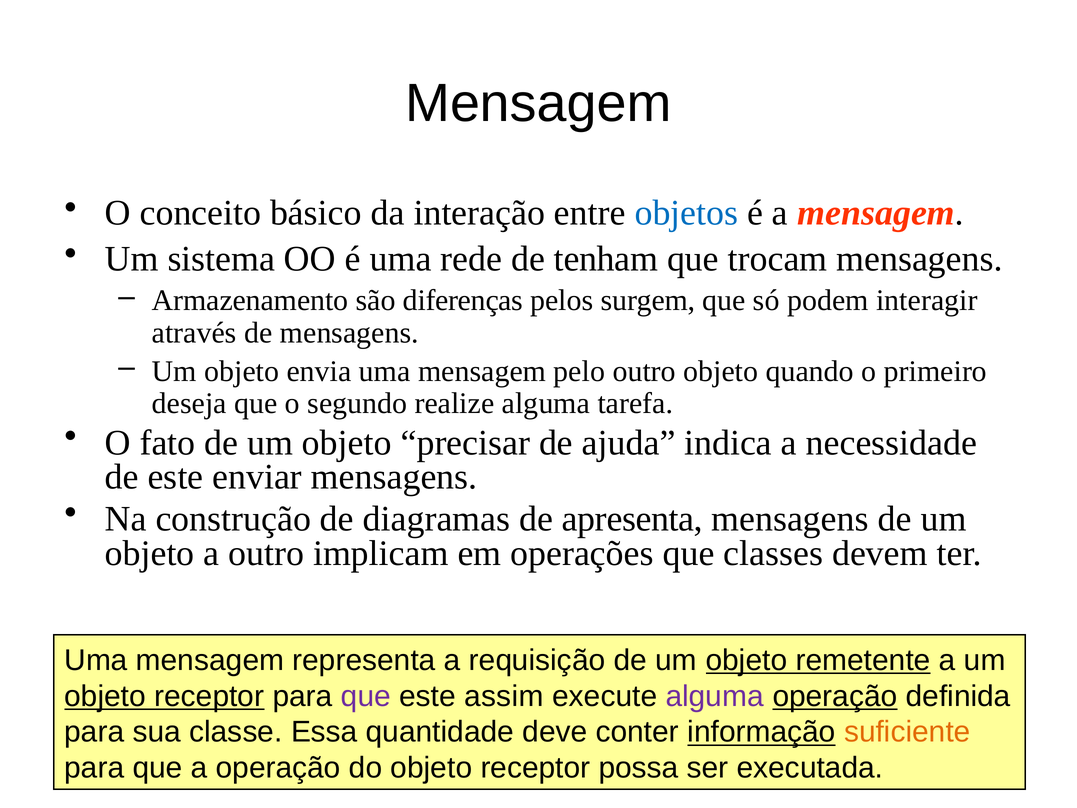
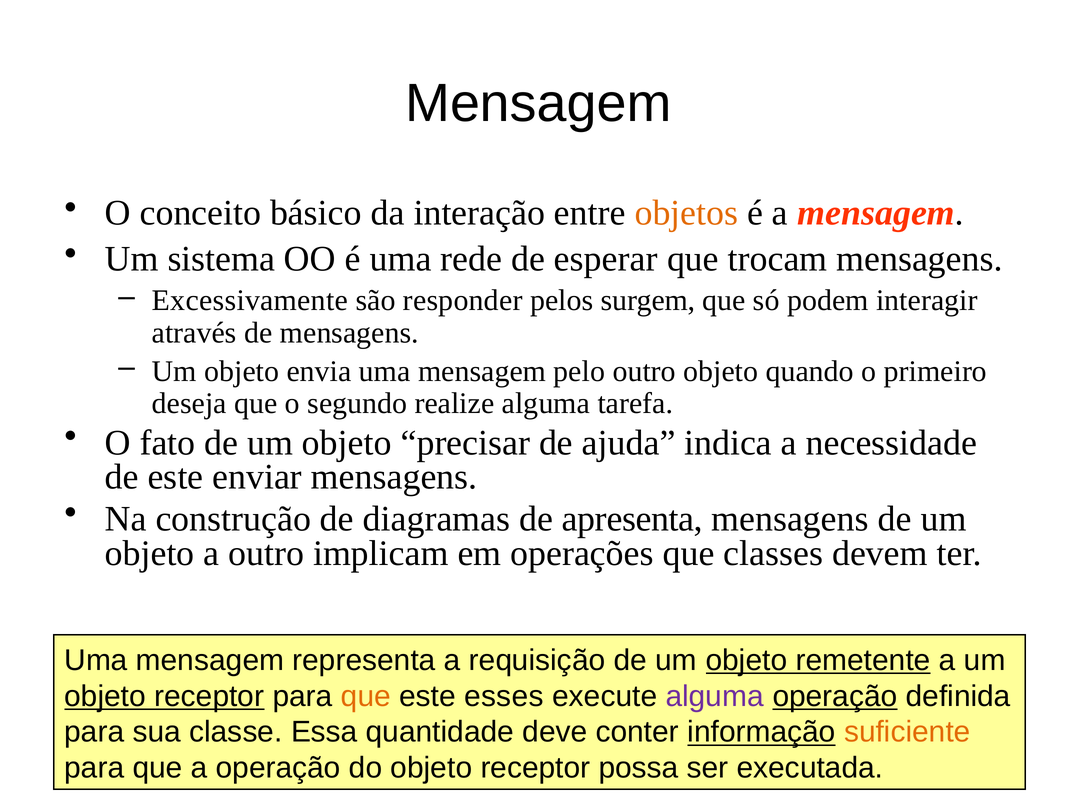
objetos colour: blue -> orange (686, 213)
tenham: tenham -> esperar (606, 259)
Armazenamento: Armazenamento -> Excessivamente (250, 300)
diferenças: diferenças -> responder (463, 300)
que colour: purple -> orange (366, 696)
assim: assim -> esses (504, 696)
